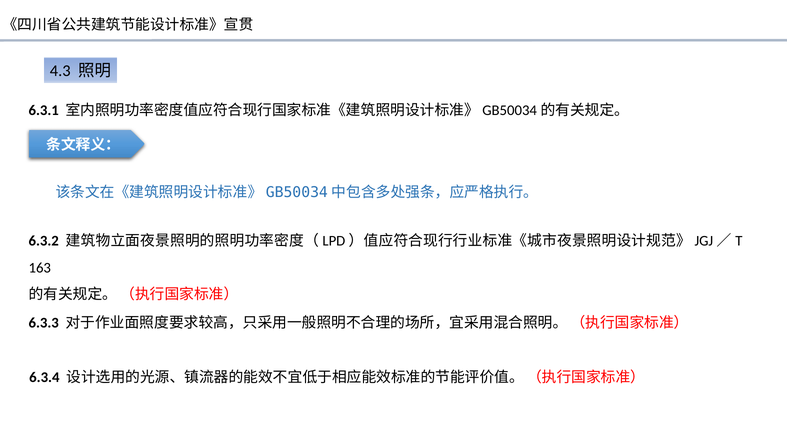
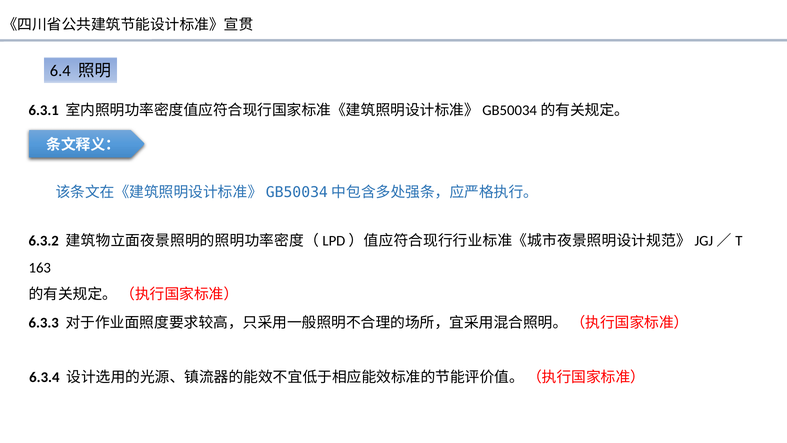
4.3: 4.3 -> 6.4 (60, 71)
